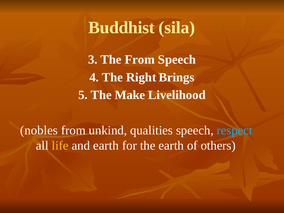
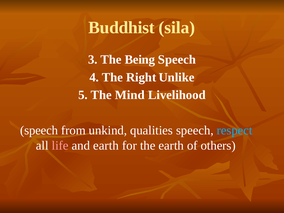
The From: From -> Being (140, 60)
Brings: Brings -> Unlike (177, 77)
Make: Make -> Mind (130, 95)
nobles: nobles -> speech (39, 130)
life colour: yellow -> pink (60, 145)
